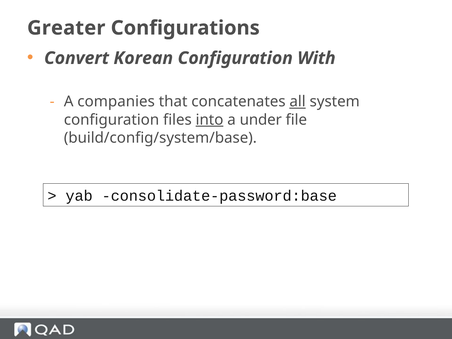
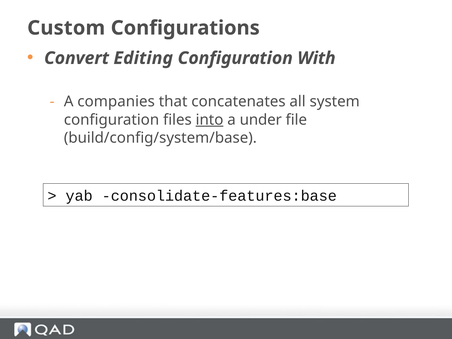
Greater: Greater -> Custom (66, 28)
Korean: Korean -> Editing (143, 58)
all underline: present -> none (298, 102)
consolidate-password:base: consolidate-password:base -> consolidate-features:base (219, 196)
